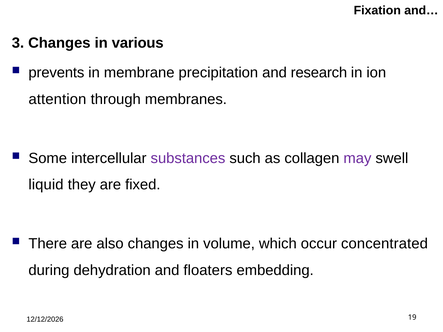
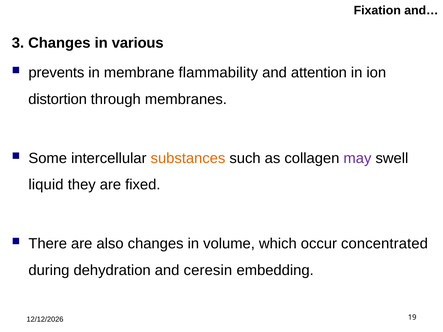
precipitation: precipitation -> flammability (218, 73)
research: research -> attention (319, 73)
attention: attention -> distortion (58, 99)
substances colour: purple -> orange (188, 158)
floaters: floaters -> ceresin (208, 271)
